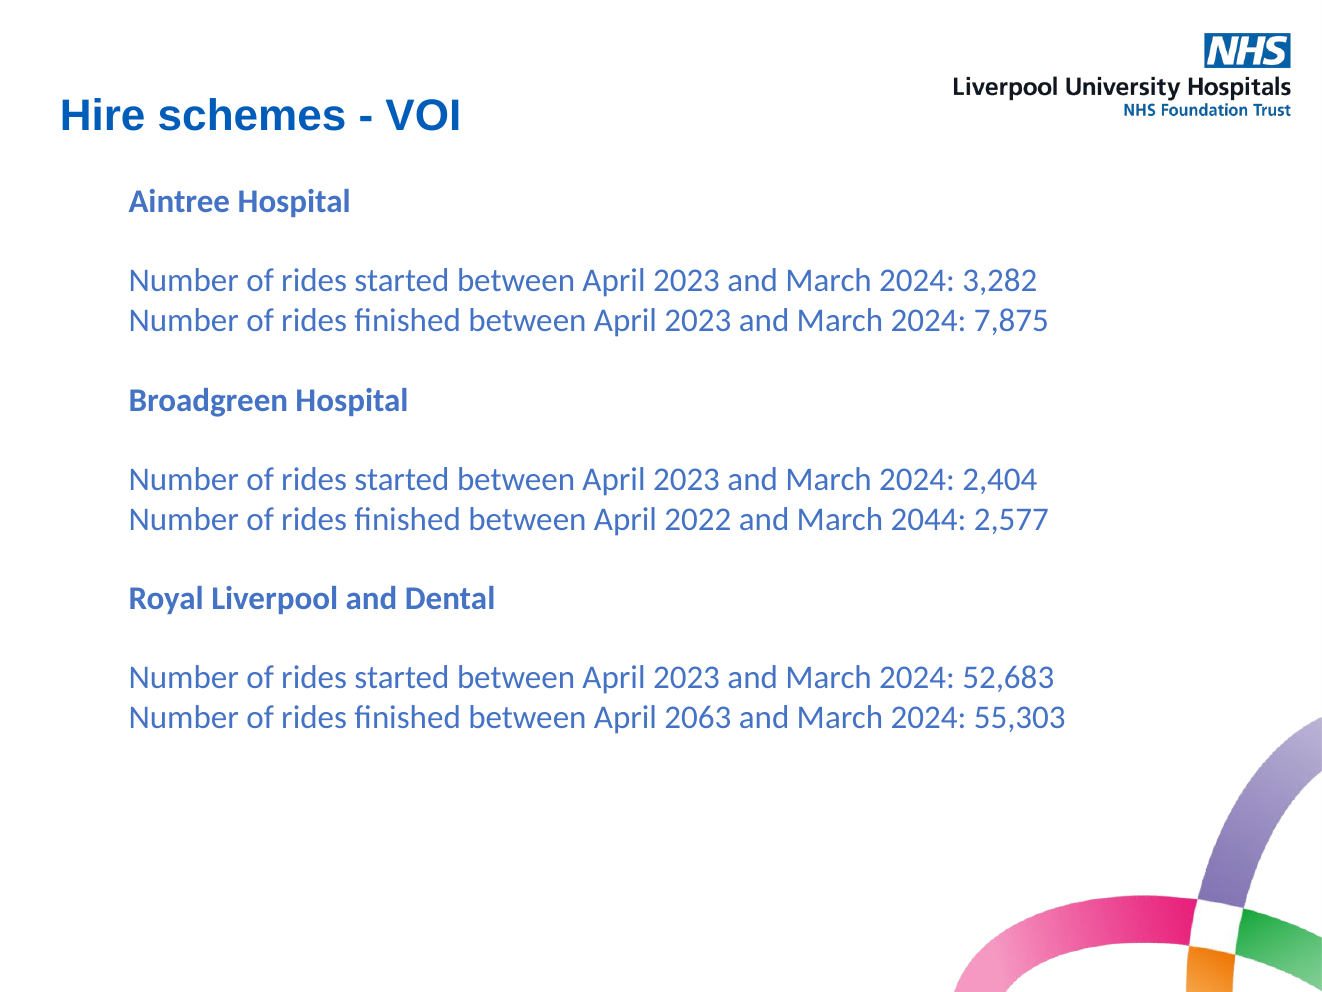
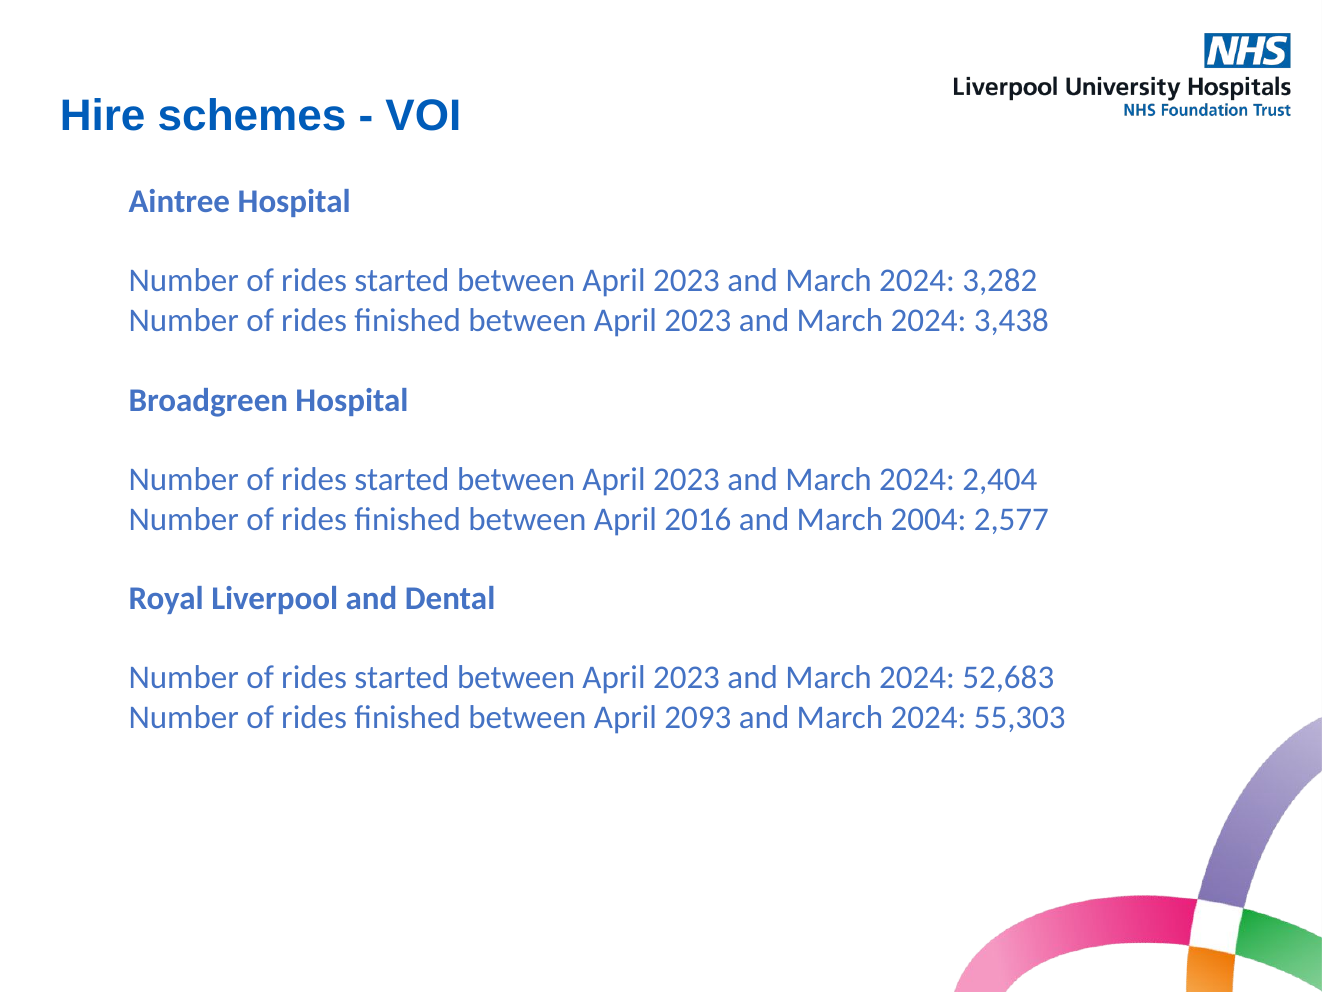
7,875: 7,875 -> 3,438 (1011, 321)
2022: 2022 -> 2016 (698, 519)
2044: 2044 -> 2004 (929, 519)
2063: 2063 -> 2093 (698, 717)
